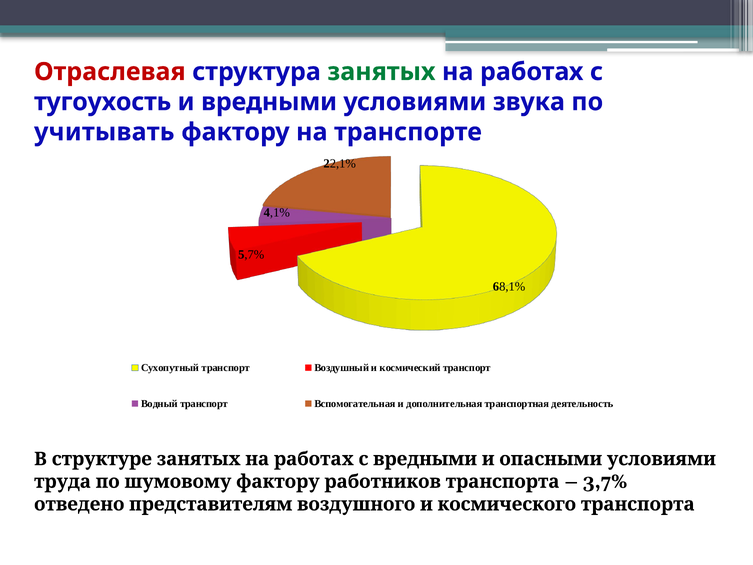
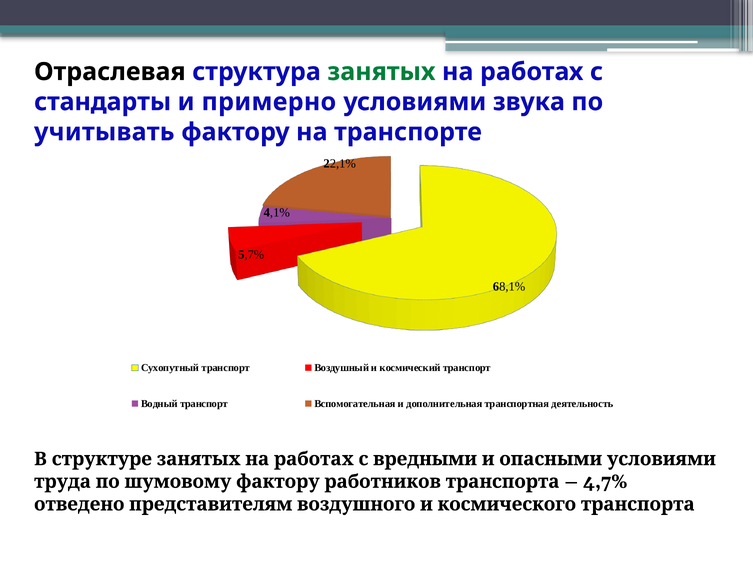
Отраслевая colour: red -> black (110, 72)
тугоухость: тугоухость -> стандарты (103, 102)
вредными: вредными -> примерно (269, 102)
3,7%: 3,7% -> 4,7% (605, 481)
